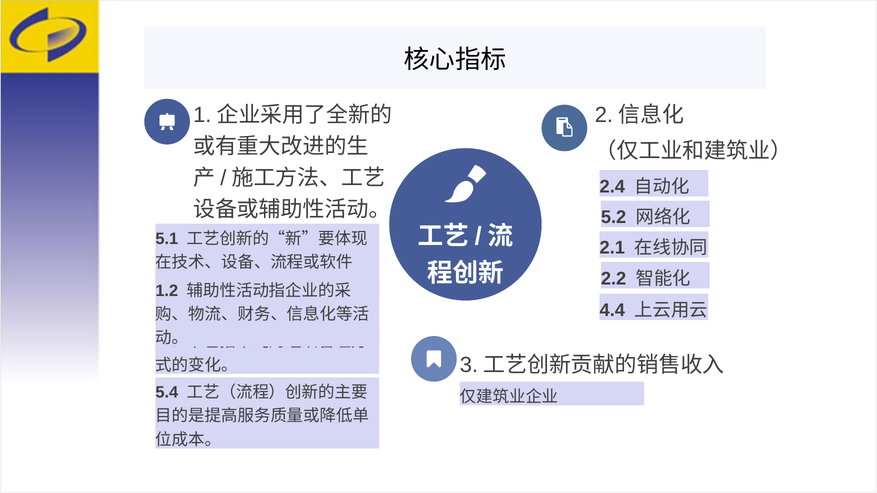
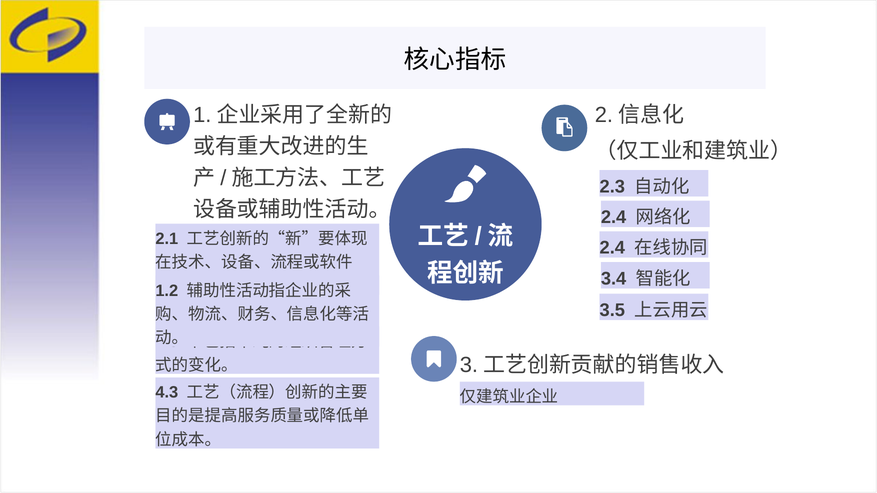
2.4: 2.4 -> 2.3 (612, 187)
5.2: 5.2 -> 2.4 (614, 217)
5.1: 5.1 -> 2.1 (167, 239)
2.1: 2.1 -> 2.4 (612, 248)
2.2: 2.2 -> 3.4 (614, 279)
4.4: 4.4 -> 3.5 (612, 311)
5.4: 5.4 -> 4.3 (167, 393)
